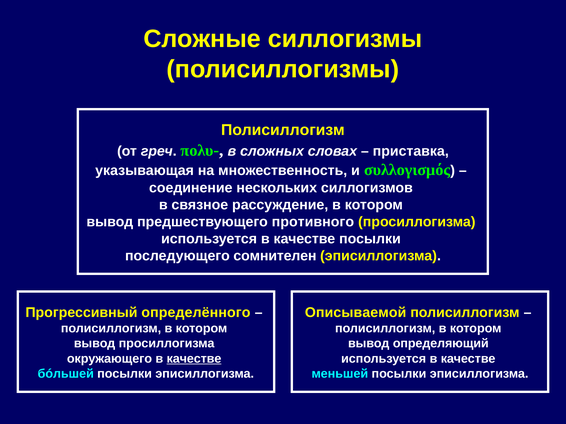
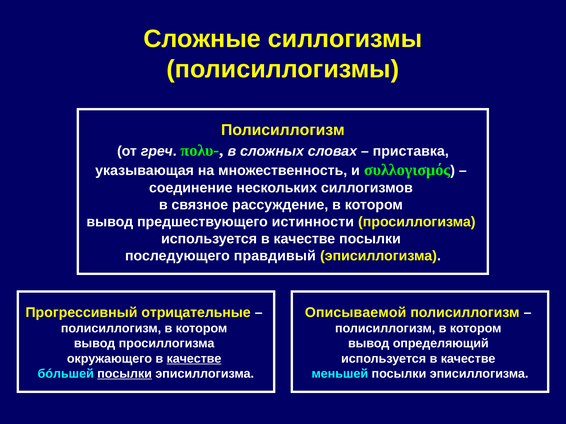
противного: противного -> истинности (313, 222)
сомнителен: сомнителен -> правдивый (275, 256)
определённого: определённого -> отрицательные (196, 313)
посылки underline: none -> present (125, 374)
